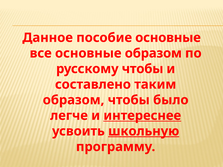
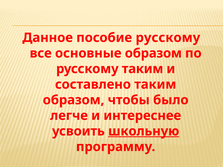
пособие основные: основные -> русскому (168, 38)
русскому чтобы: чтобы -> таким (143, 69)
интереснее underline: present -> none (142, 116)
